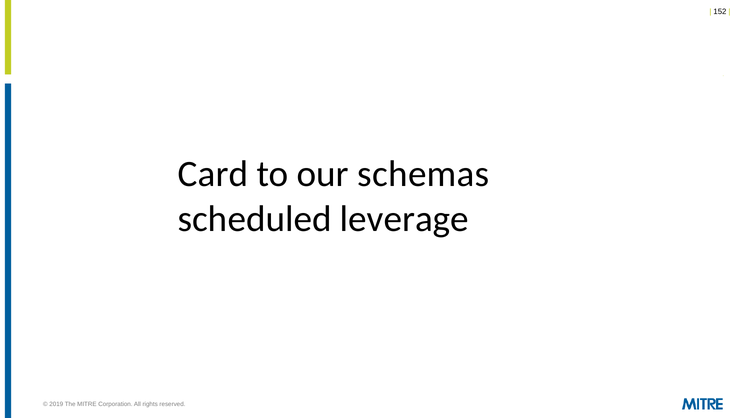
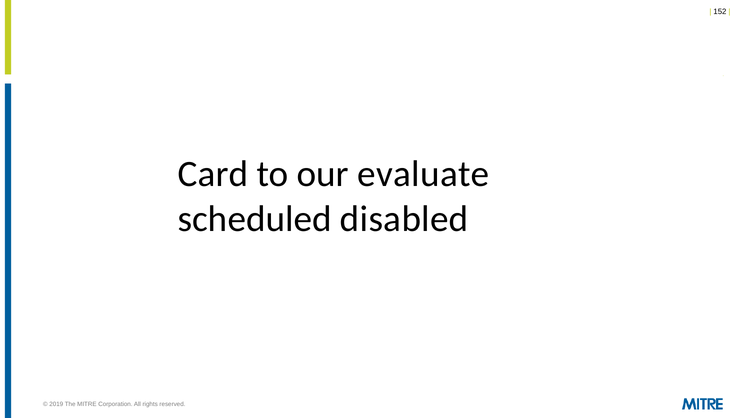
schemas: schemas -> evaluate (423, 174)
leverage: leverage -> disabled (404, 219)
